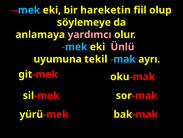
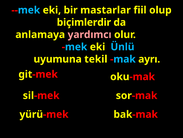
hareketin: hareketin -> mastarlar (106, 10)
söylemeye: söylemeye -> biçimlerdir (84, 22)
Ünlü colour: pink -> light blue (122, 47)
